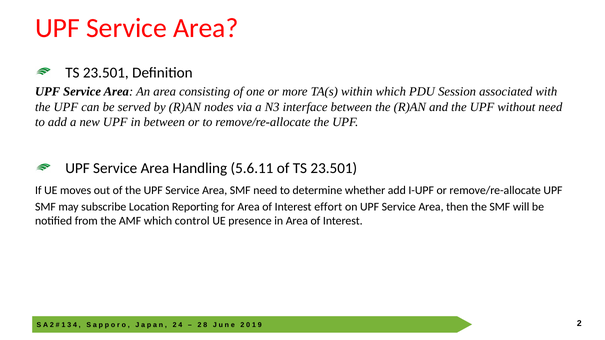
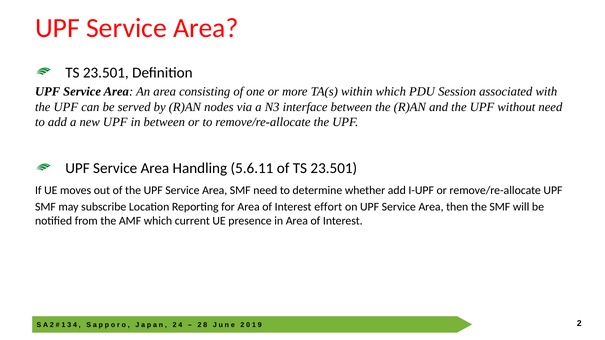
control: control -> current (192, 221)
